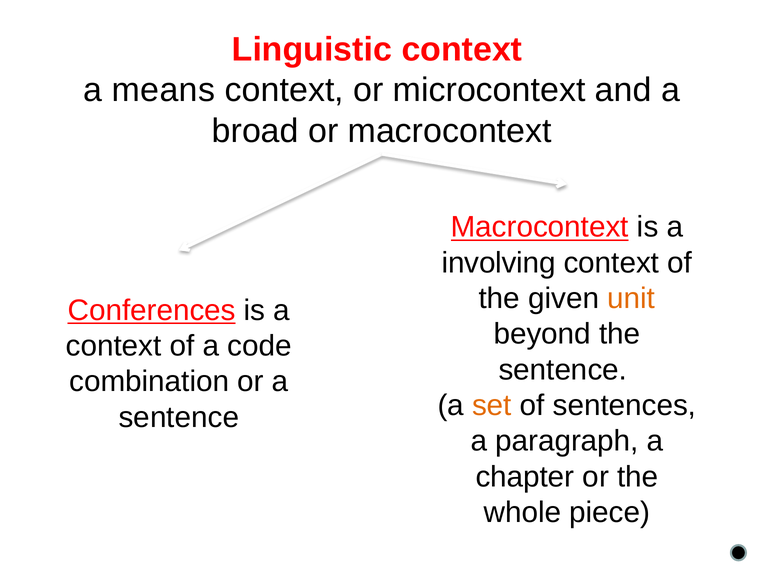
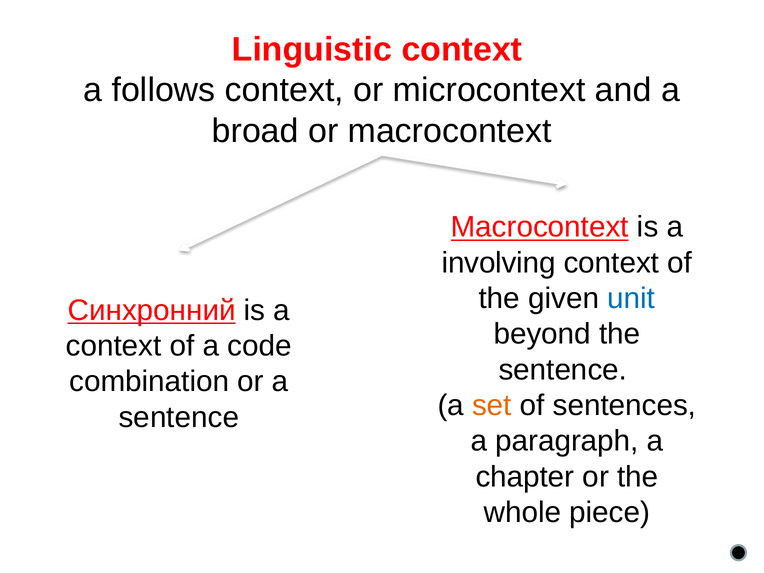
means: means -> follows (164, 90)
unit colour: orange -> blue (631, 298)
Conferences: Conferences -> Синхронний (152, 310)
